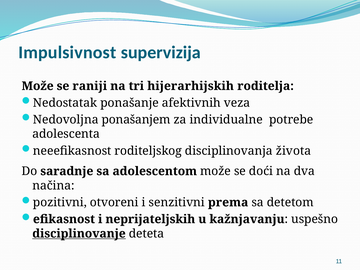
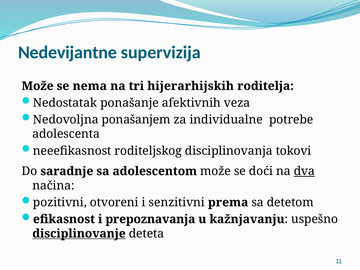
Impulsivnost: Impulsivnost -> Nedevijantne (67, 52)
raniji: raniji -> nema (90, 86)
života: života -> tokovi (294, 151)
dva underline: none -> present (304, 171)
neprijateljskih: neprijateljskih -> prepoznavanja (150, 219)
